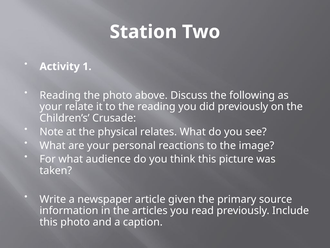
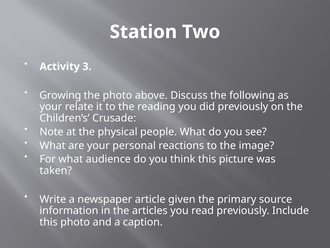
1: 1 -> 3 (87, 66)
Reading: Reading -> Growing (60, 95)
relates: relates -> people (159, 132)
